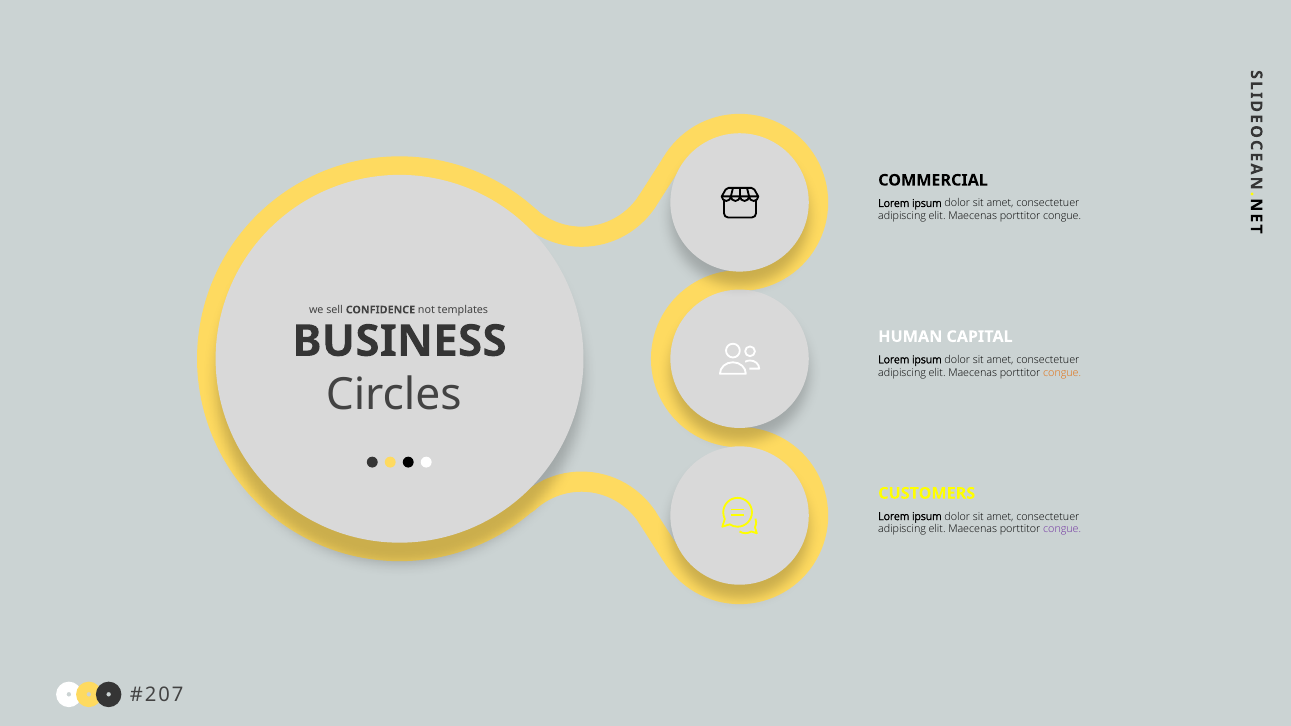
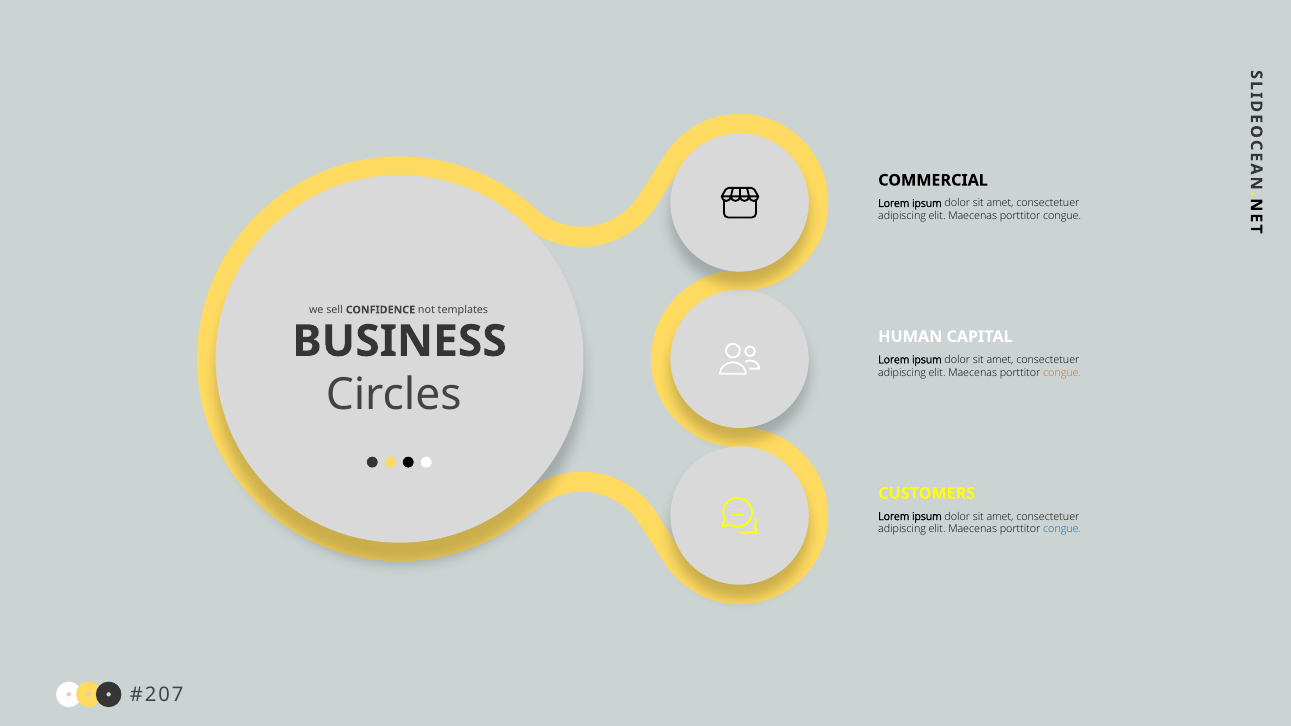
congue colour: purple -> blue (1062, 530)
